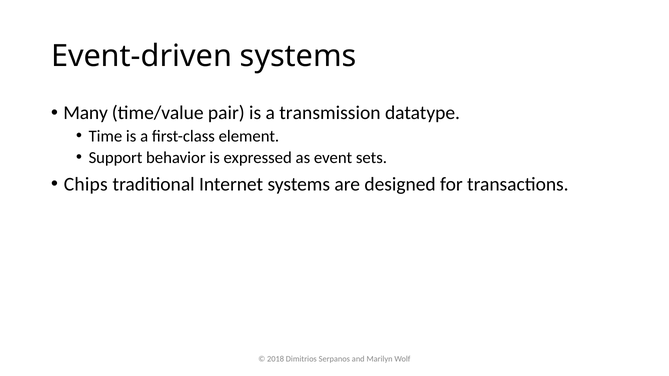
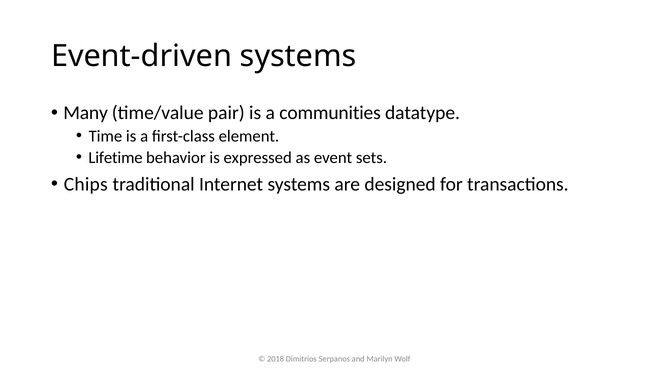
transmission: transmission -> communities (330, 113)
Support: Support -> Lifetime (116, 158)
